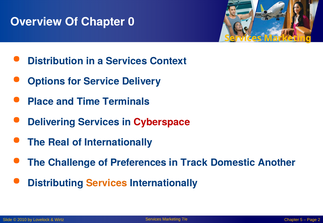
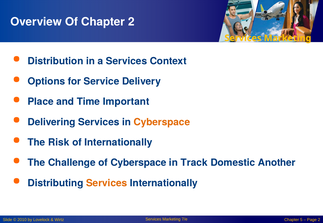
Chapter 0: 0 -> 2 (131, 22)
Terminals: Terminals -> Important (126, 102)
Cyberspace colour: red -> orange (162, 122)
Real: Real -> Risk (59, 143)
of Preferences: Preferences -> Cyberspace (138, 163)
